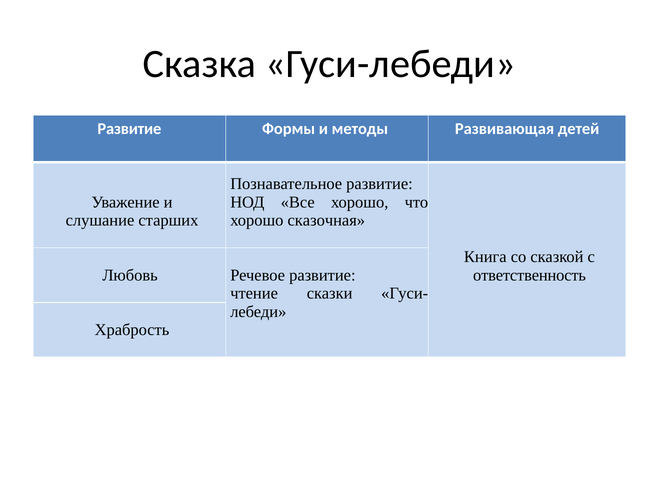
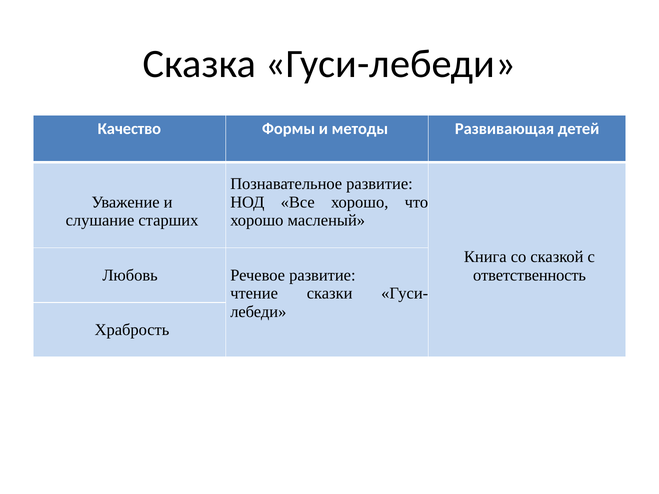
Развитие: Развитие -> Качество (129, 129)
сказочная: сказочная -> масленый (326, 221)
